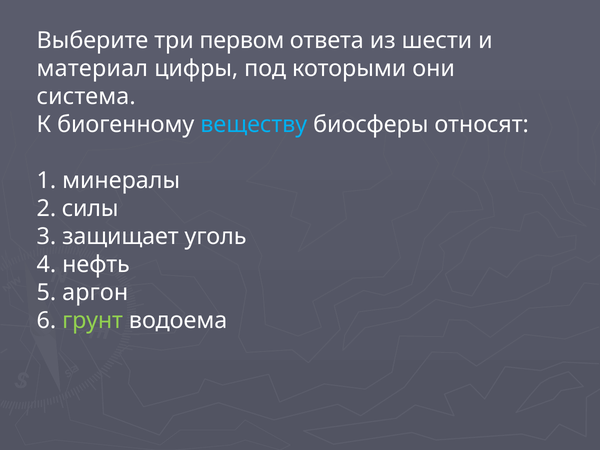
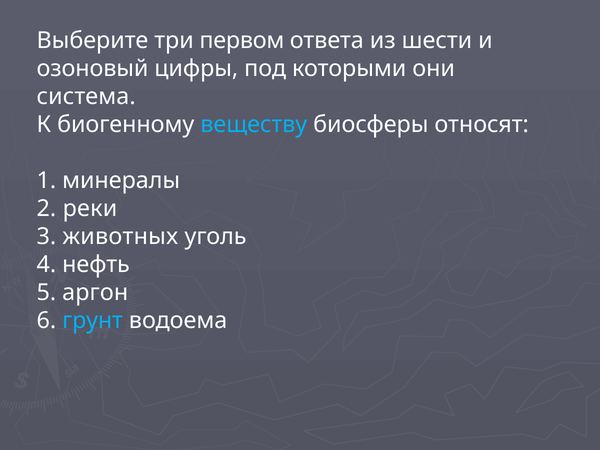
материал: материал -> озоновый (92, 68)
силы: силы -> реки (90, 208)
защищает: защищает -> животных (120, 237)
грунт colour: light green -> light blue (93, 321)
